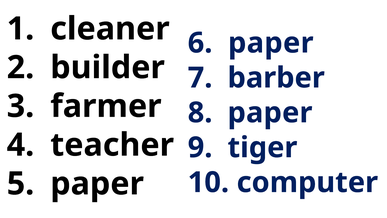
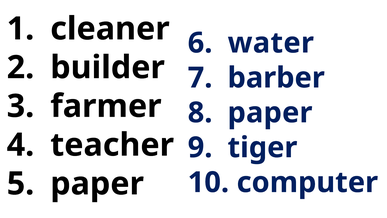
6 paper: paper -> water (271, 43)
